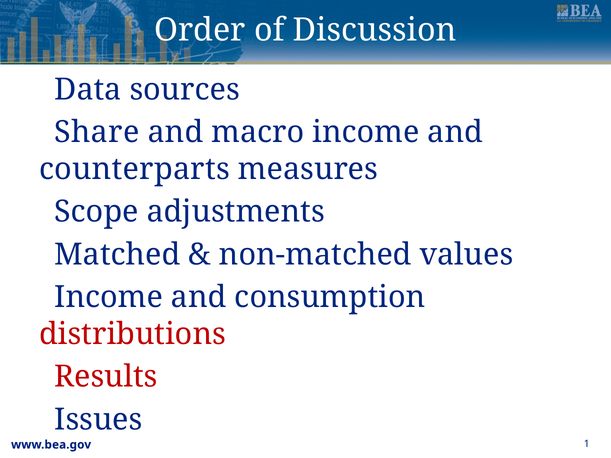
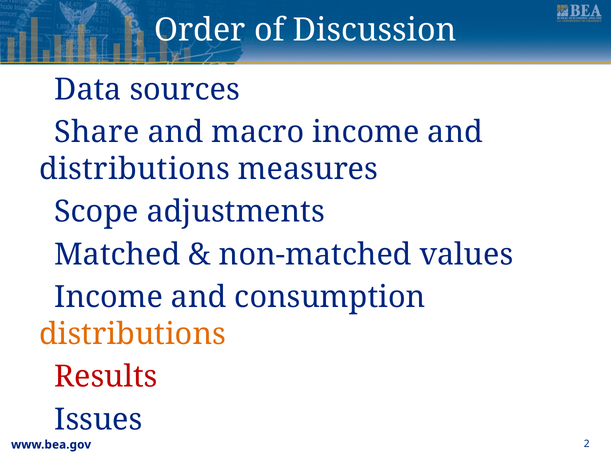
counterparts: counterparts -> distributions (135, 169)
distributions colour: red -> orange (133, 334)
1: 1 -> 2 (587, 444)
